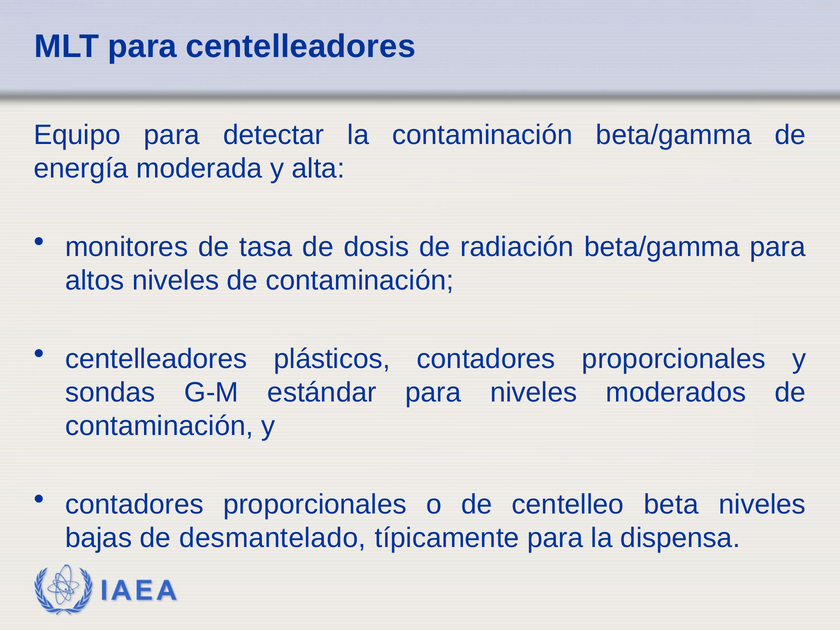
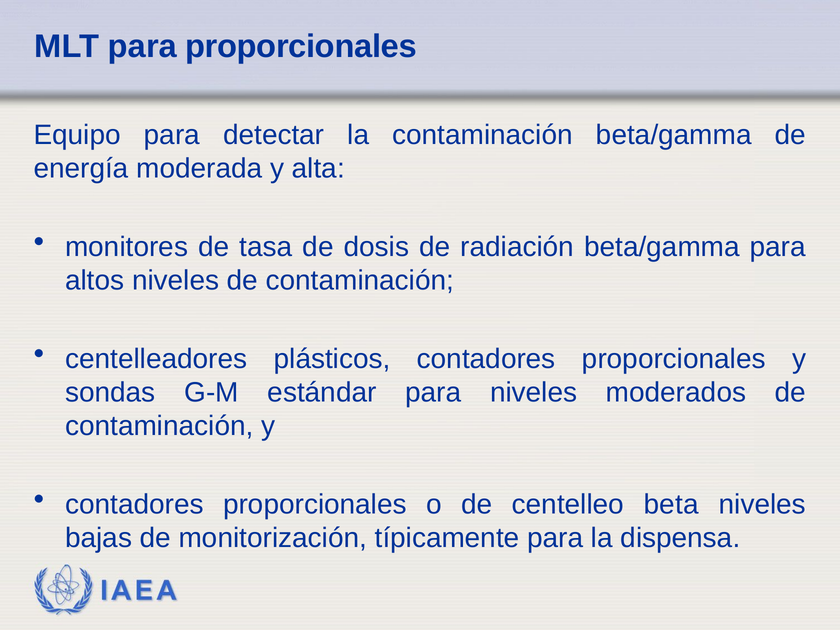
para centelleadores: centelleadores -> proporcionales (301, 46)
desmantelado: desmantelado -> monitorización (273, 538)
